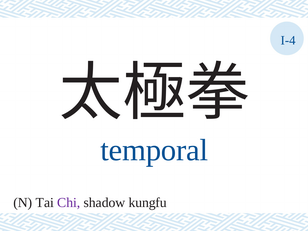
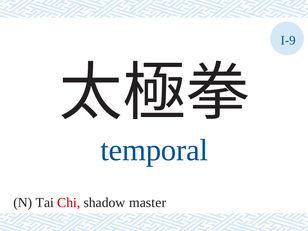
I-4: I-4 -> I-9 (288, 40)
Chi colour: purple -> red (69, 203)
kungfu: kungfu -> master (148, 203)
